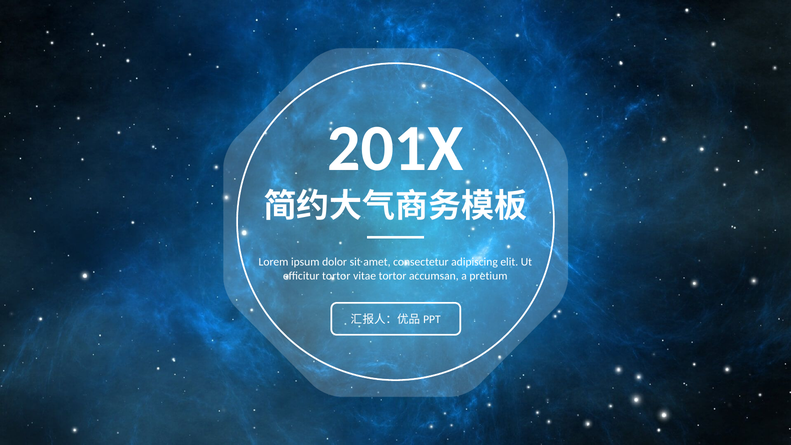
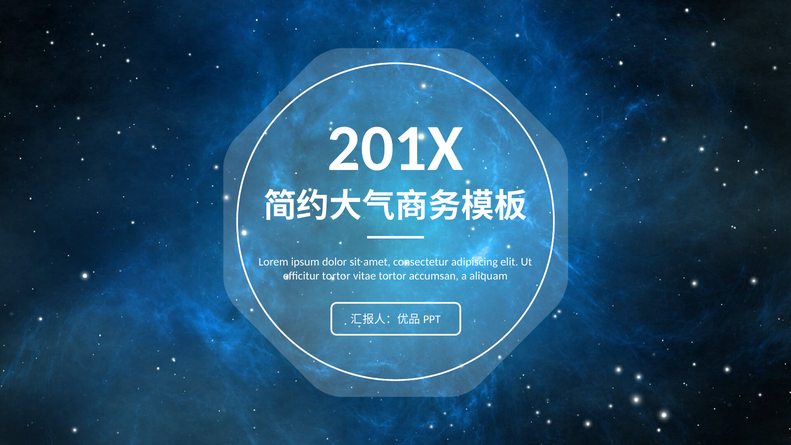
pretium: pretium -> aliquam (488, 276)
